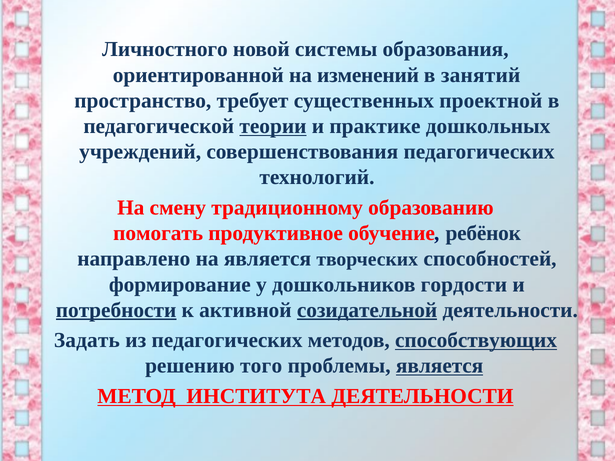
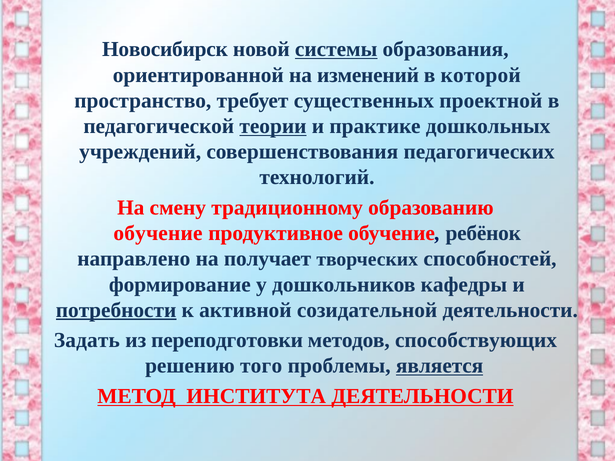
Личностного: Личностного -> Новосибирск (165, 49)
системы underline: none -> present (336, 49)
занятий: занятий -> которой (481, 75)
помогать: помогать -> обучение (158, 233)
на является: является -> получает (268, 259)
гордости: гордости -> кафедры (464, 285)
созидательной underline: present -> none (367, 310)
из педагогических: педагогических -> переподготовки (227, 340)
способствующих underline: present -> none (476, 340)
